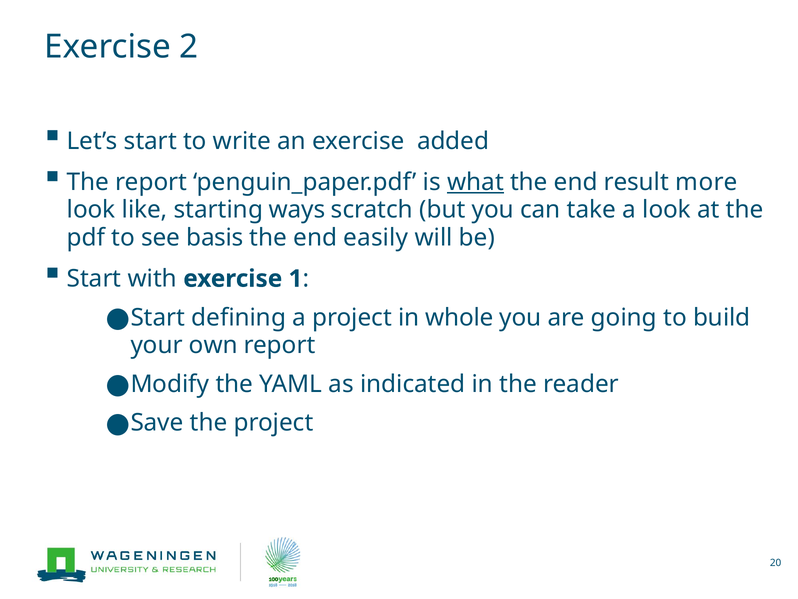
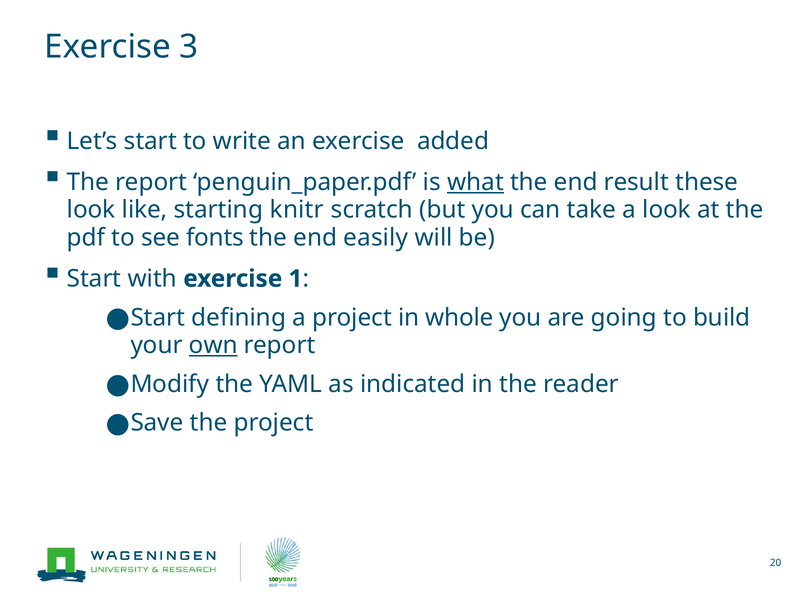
2: 2 -> 3 (189, 47)
more: more -> these (707, 182)
ways: ways -> knitr (297, 210)
basis: basis -> fonts (215, 237)
own underline: none -> present (213, 345)
